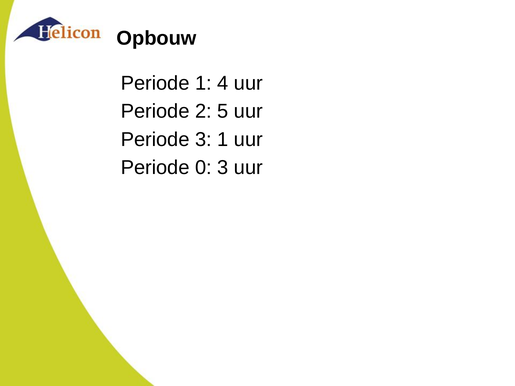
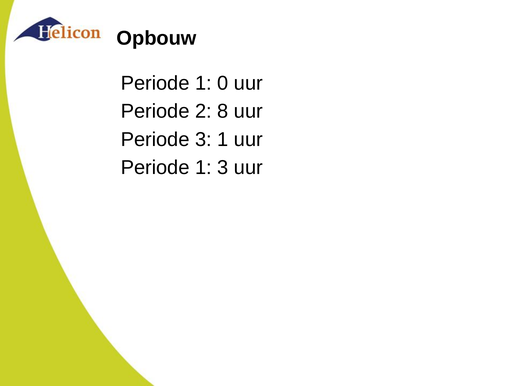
4: 4 -> 0 (223, 83)
5: 5 -> 8 (223, 111)
0: 0 -> 1 (203, 168)
